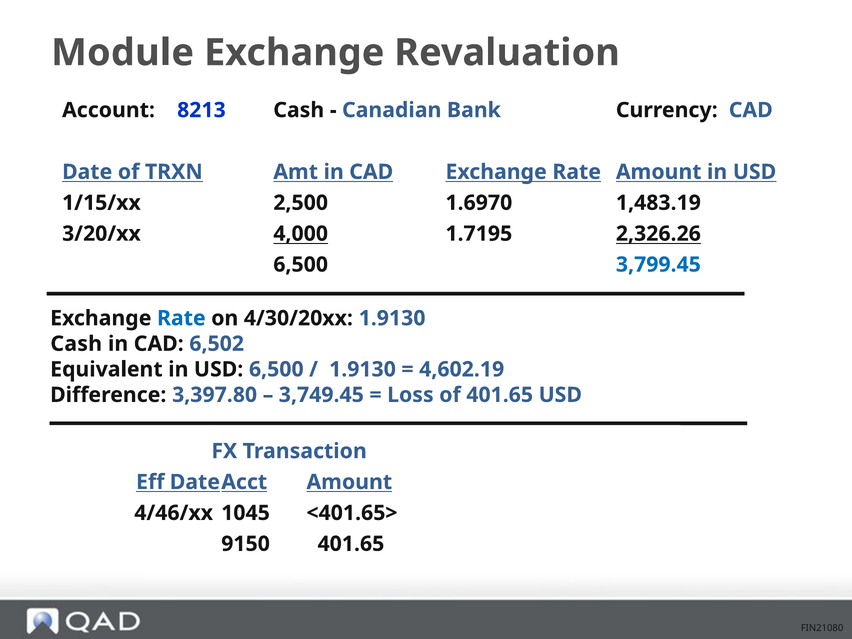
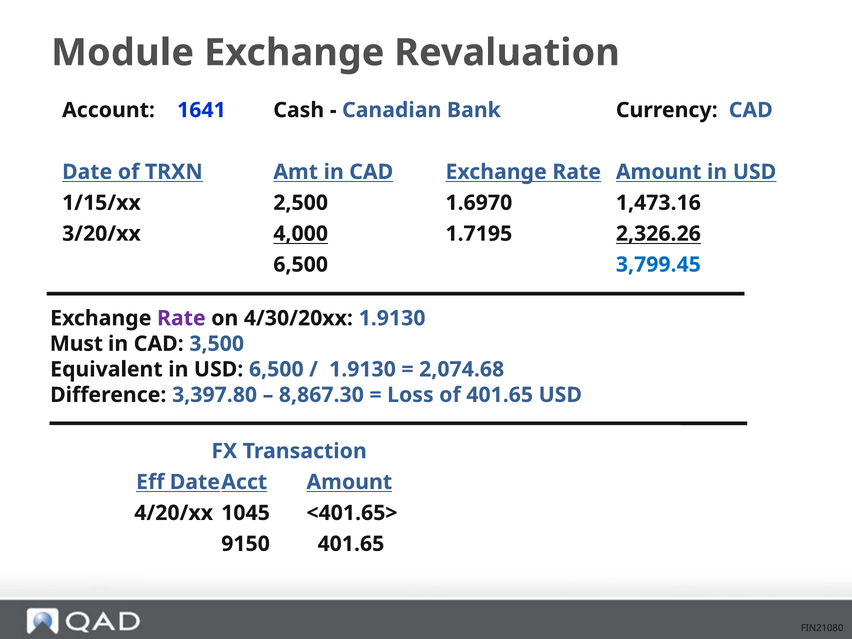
8213: 8213 -> 1641 (201, 110)
1,483.19: 1,483.19 -> 1,473.16 (658, 203)
Rate colour: blue -> purple (181, 318)
Cash: Cash -> Must (76, 344)
6,502: 6,502 -> 3,500 (217, 344)
4,602.19: 4,602.19 -> 2,074.68 (462, 369)
3,749.45: 3,749.45 -> 8,867.30 (321, 395)
4/46/xx: 4/46/xx -> 4/20/xx (174, 513)
